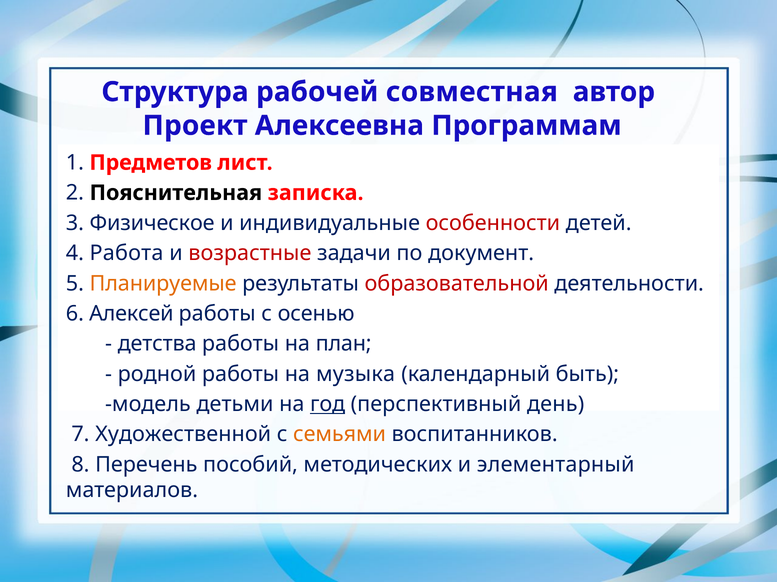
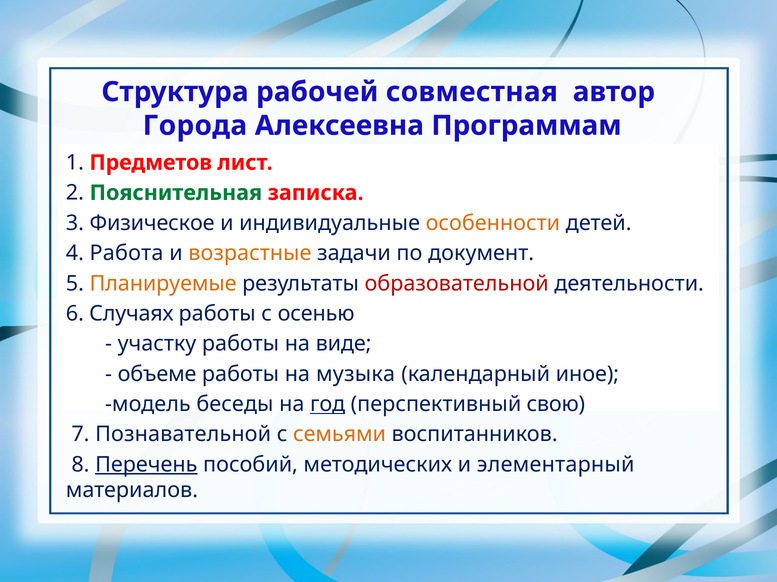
Проект: Проект -> Города (195, 126)
Пояснительная colour: black -> green (176, 193)
особенности colour: red -> orange (493, 223)
возрастные colour: red -> orange (250, 254)
Алексей: Алексей -> Случаях (131, 314)
детства: детства -> участку (157, 344)
план: план -> виде (344, 344)
родной: родной -> объеме (157, 374)
быть: быть -> иное (587, 374)
детьми: детьми -> беседы (235, 405)
день: день -> свою (556, 405)
Художественной: Художественной -> Познавательной (183, 435)
Перечень underline: none -> present (146, 465)
